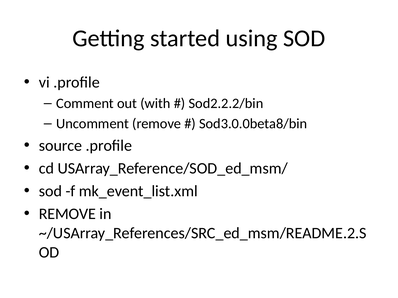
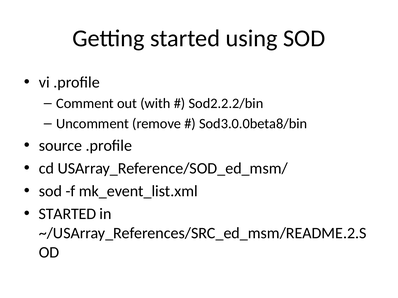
REMOVE: REMOVE -> STARTED (67, 214)
